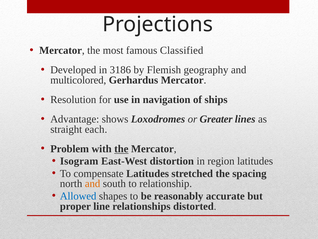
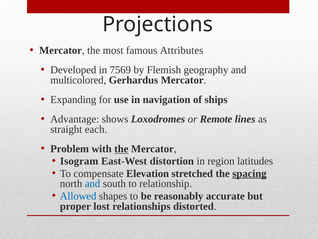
Classified: Classified -> Attributes (182, 50)
3186: 3186 -> 7569 (120, 70)
Resolution: Resolution -> Expanding (73, 99)
Greater: Greater -> Remote (216, 119)
compensate Latitudes: Latitudes -> Elevation (148, 173)
spacing underline: none -> present (249, 173)
and colour: orange -> blue (93, 183)
line: line -> lost (101, 206)
